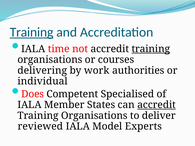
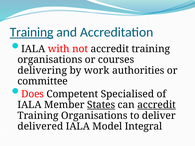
time: time -> with (59, 49)
training underline: present -> none (151, 49)
individual: individual -> committee (43, 81)
States underline: none -> present (101, 105)
reviewed: reviewed -> delivered (40, 127)
Experts: Experts -> Integral (144, 127)
